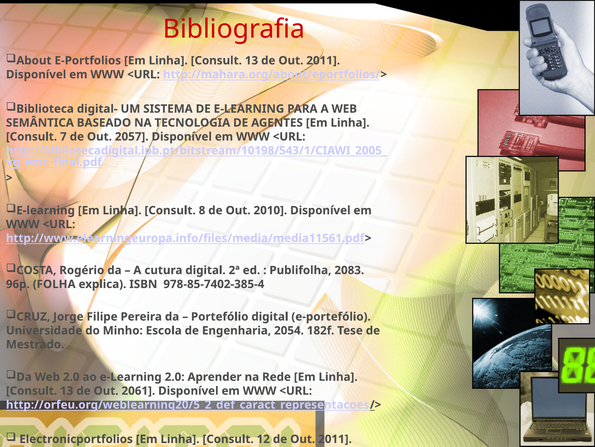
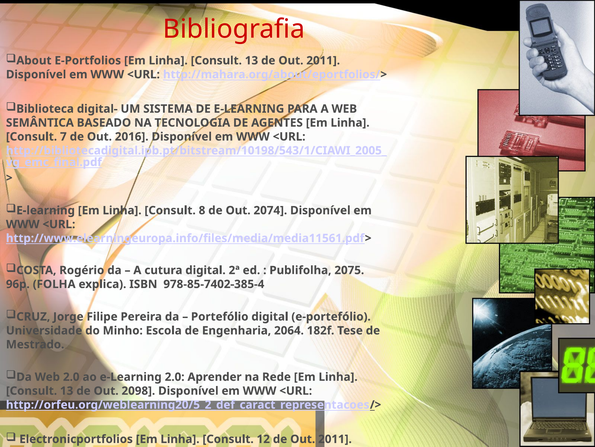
2057: 2057 -> 2016 (132, 136)
2010: 2010 -> 2074 (270, 210)
2083: 2083 -> 2075 (349, 270)
2054: 2054 -> 2064 (289, 330)
2061: 2061 -> 2098 (138, 390)
